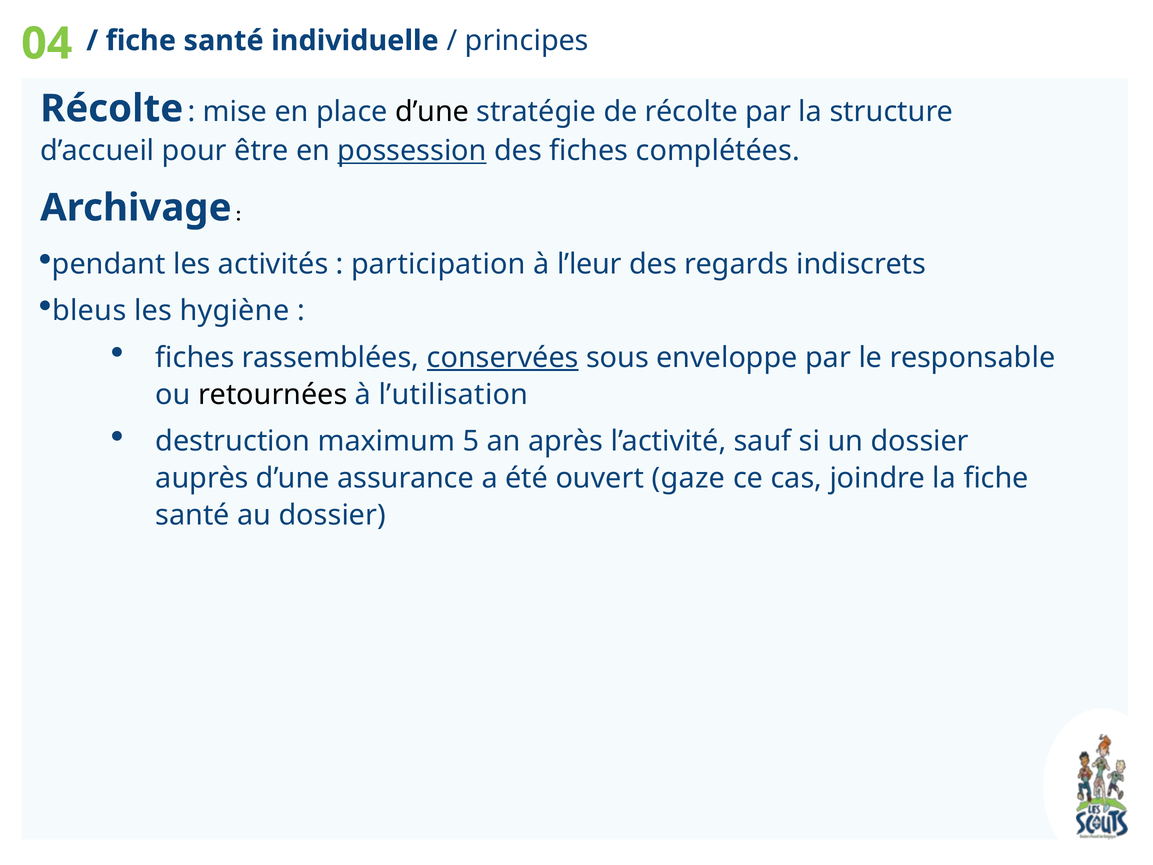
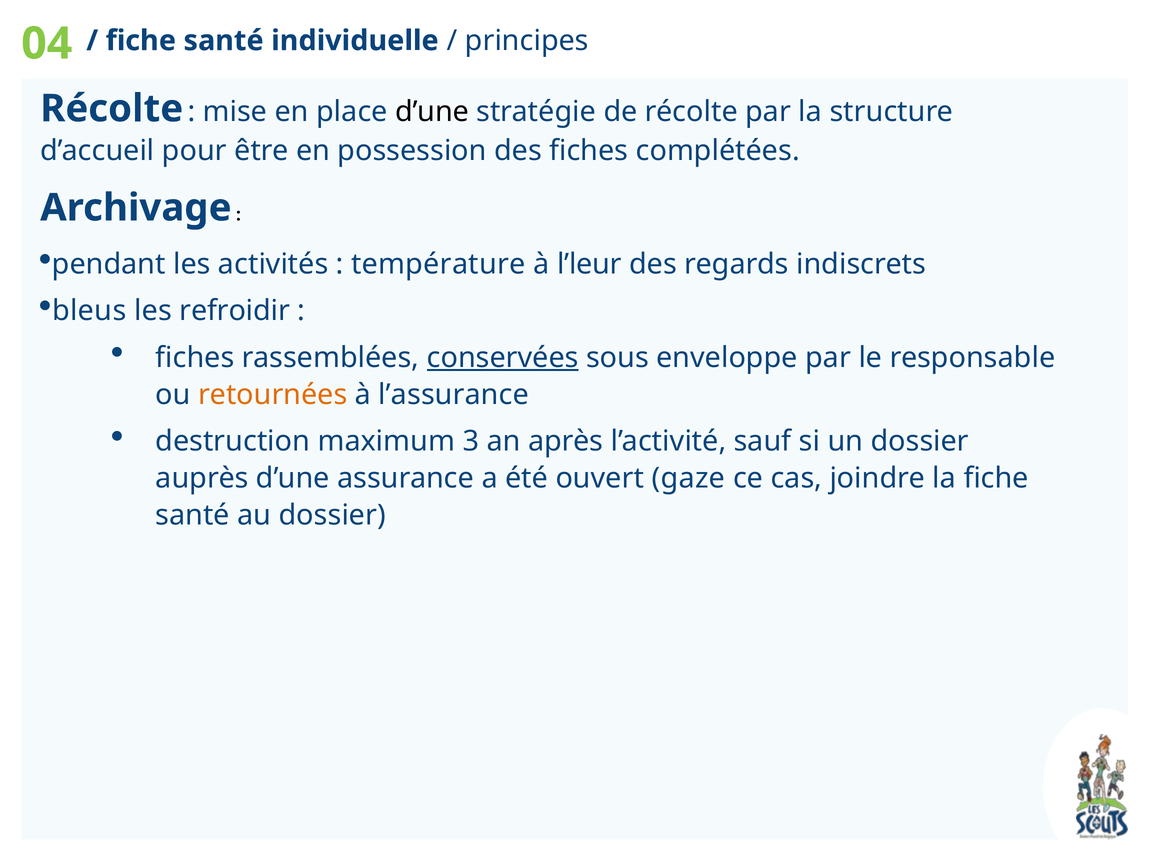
possession underline: present -> none (412, 151)
participation: participation -> température (438, 264)
hygiène: hygiène -> refroidir (235, 311)
retournées colour: black -> orange (273, 394)
l’utilisation: l’utilisation -> l’assurance (454, 394)
5: 5 -> 3 (471, 441)
